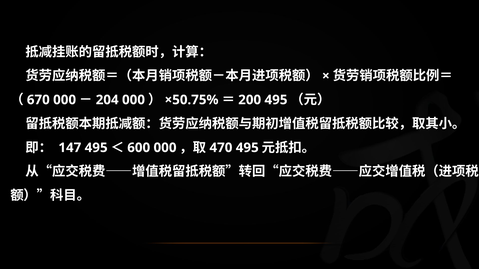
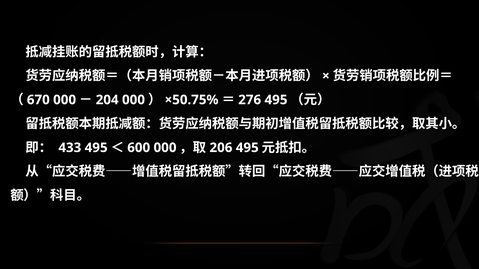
200: 200 -> 276 (250, 100)
147: 147 -> 433 (70, 148)
470: 470 -> 206 (221, 148)
